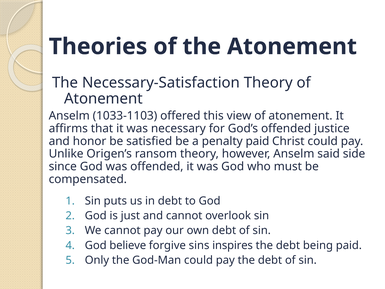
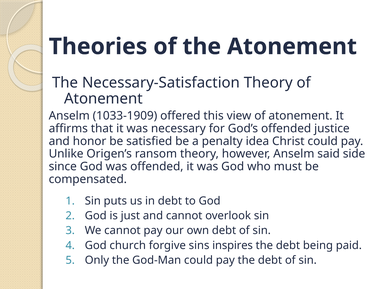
1033-1103: 1033-1103 -> 1033-1909 (125, 116)
penalty paid: paid -> idea (257, 141)
believe: believe -> church (128, 245)
